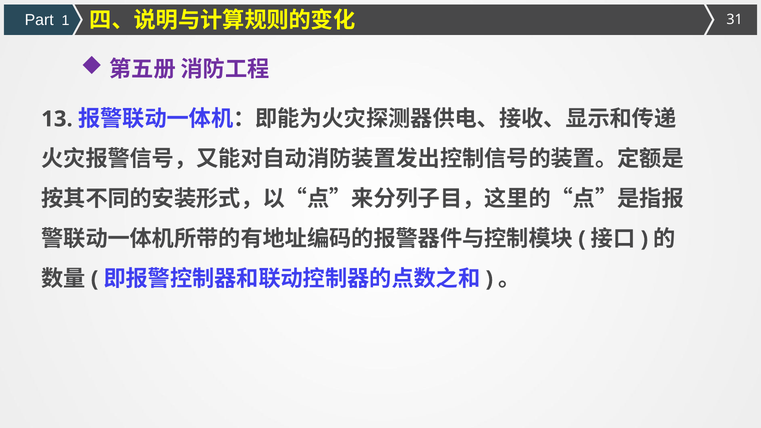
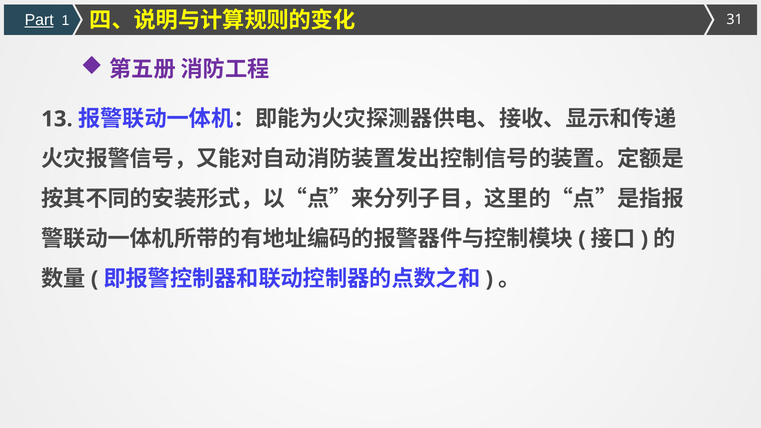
Part underline: none -> present (39, 20)
